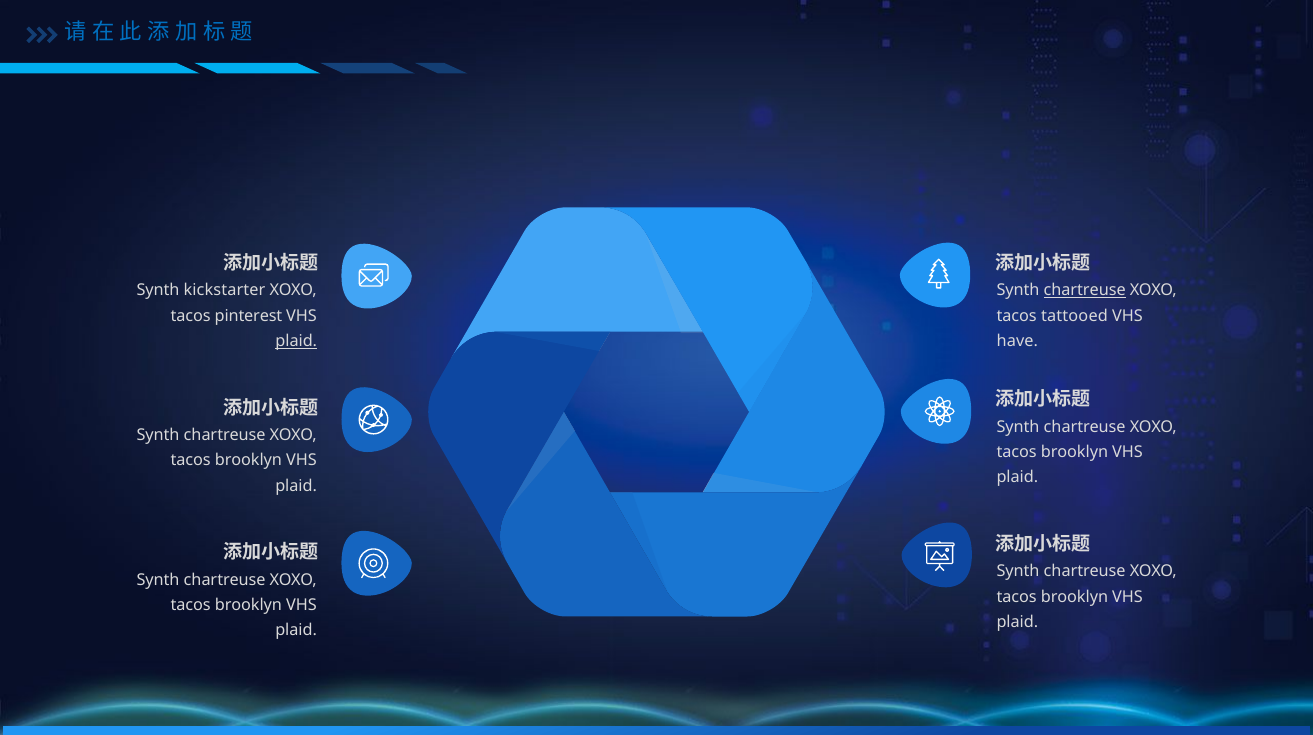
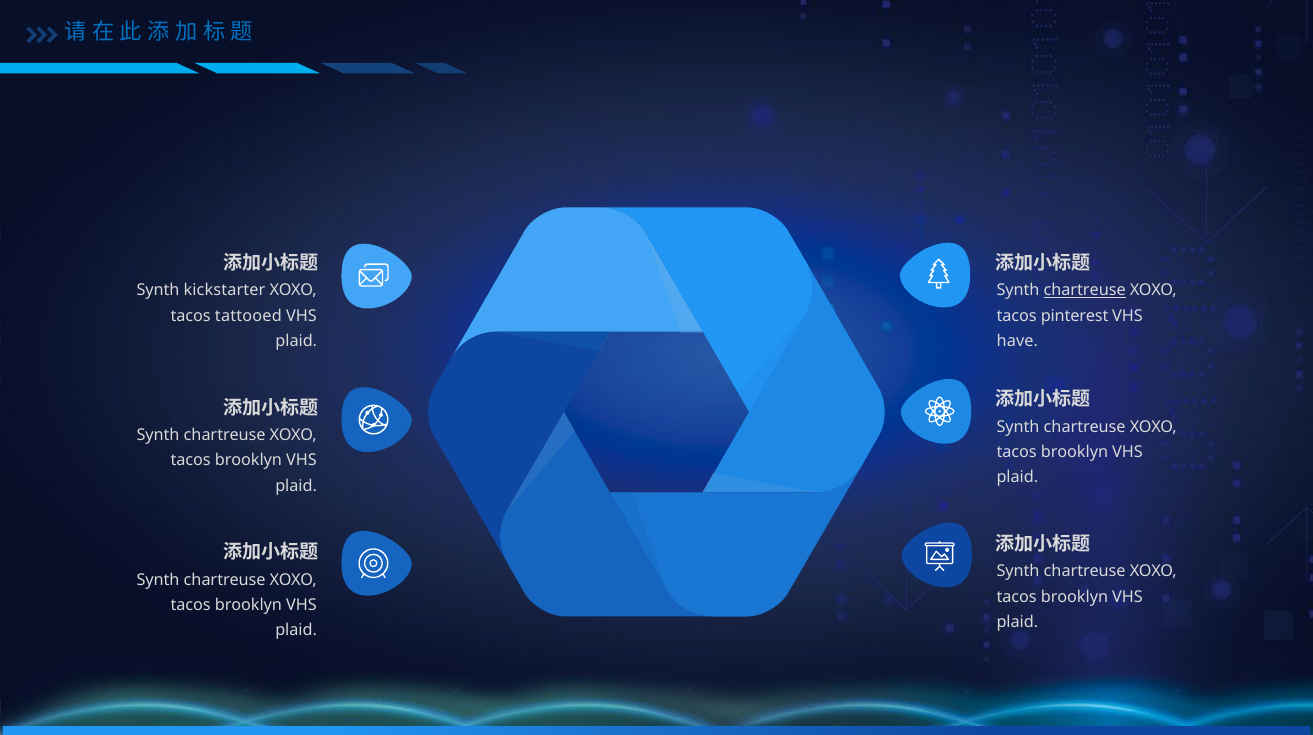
pinterest: pinterest -> tattooed (248, 316)
tattooed: tattooed -> pinterest (1075, 316)
plaid underline: present -> none (296, 341)
